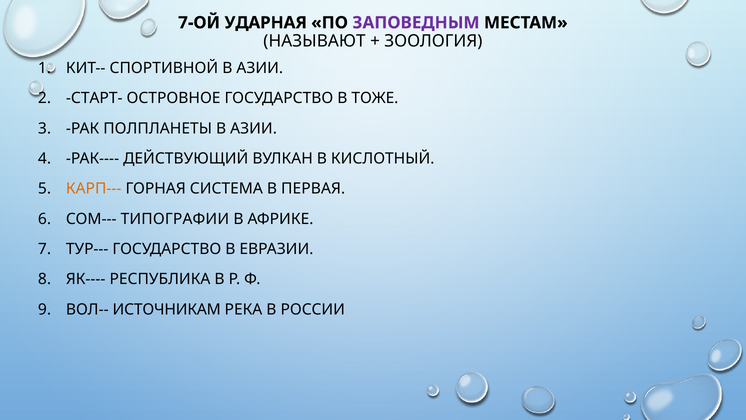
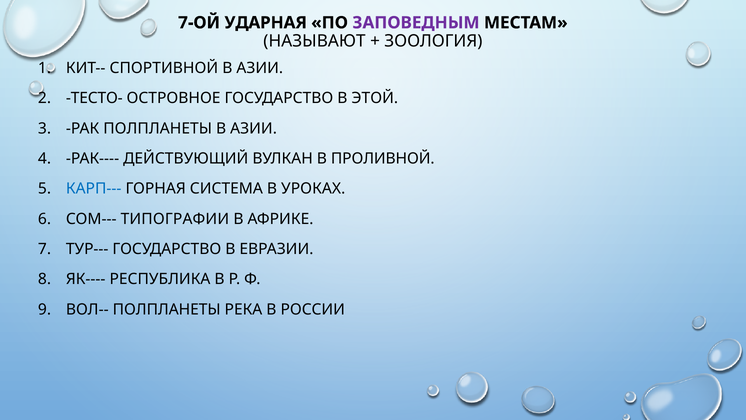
СТАРТ-: СТАРТ- -> ТЕСТО- (94, 98)
ТОЖЕ: ТОЖЕ -> ЭТОЙ (375, 98)
КИСЛОТНЫЙ: КИСЛОТНЫЙ -> ПРОЛИВНОЙ (383, 158)
КАРП--- colour: orange -> blue (94, 189)
ПЕРВАЯ: ПЕРВАЯ -> УРОКАХ (313, 189)
ВОЛ-- ИСТОЧНИКАМ: ИСТОЧНИКАМ -> ПОЛПЛАНЕТЫ (167, 309)
